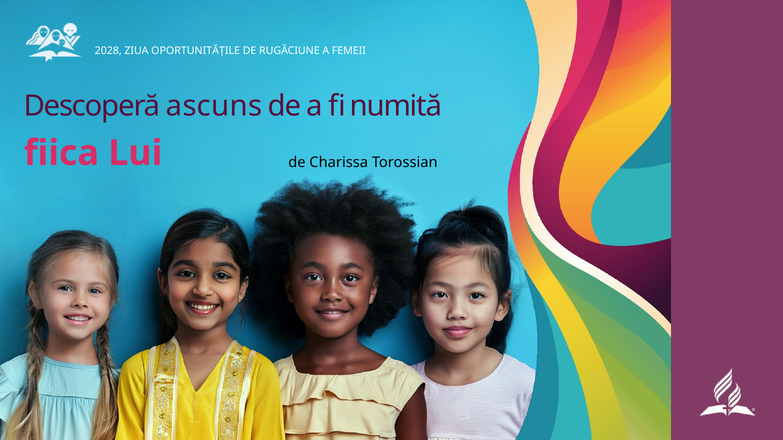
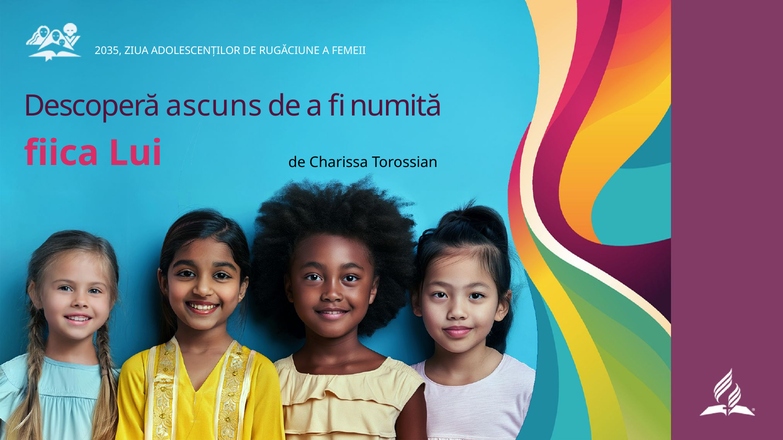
2028: 2028 -> 2035 (108, 51)
OPORTUNITĂȚILE: OPORTUNITĂȚILE -> ADOLESCENȚILOR (196, 51)
